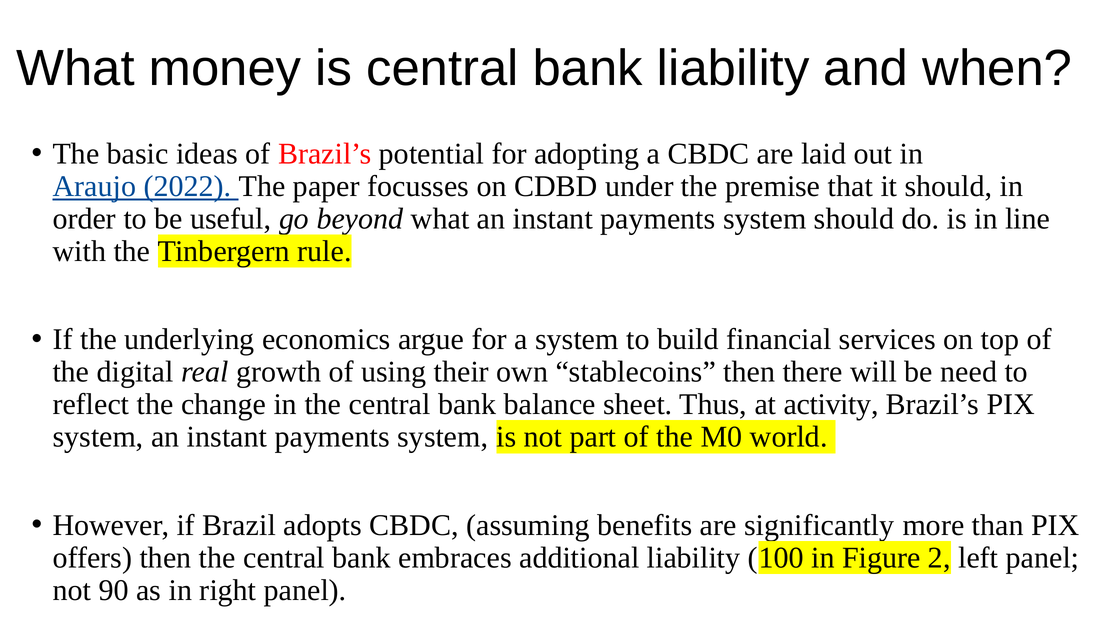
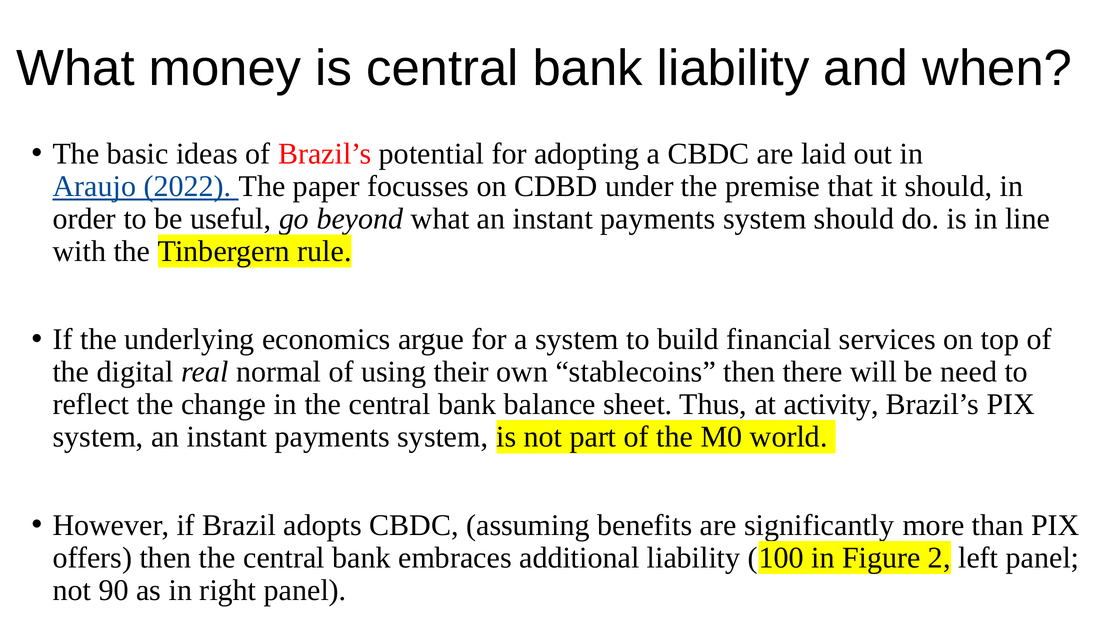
growth: growth -> normal (279, 372)
